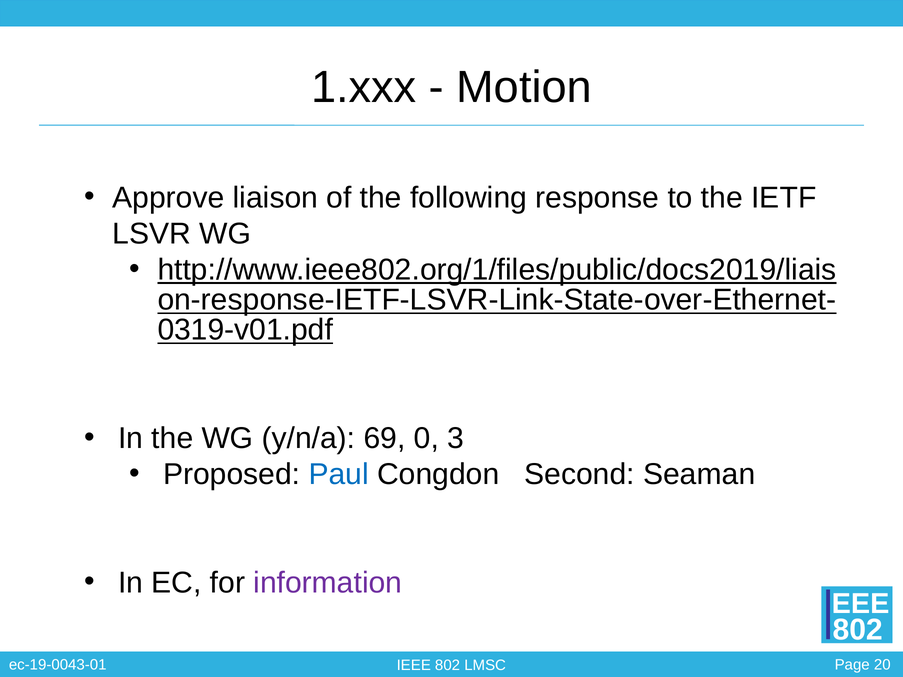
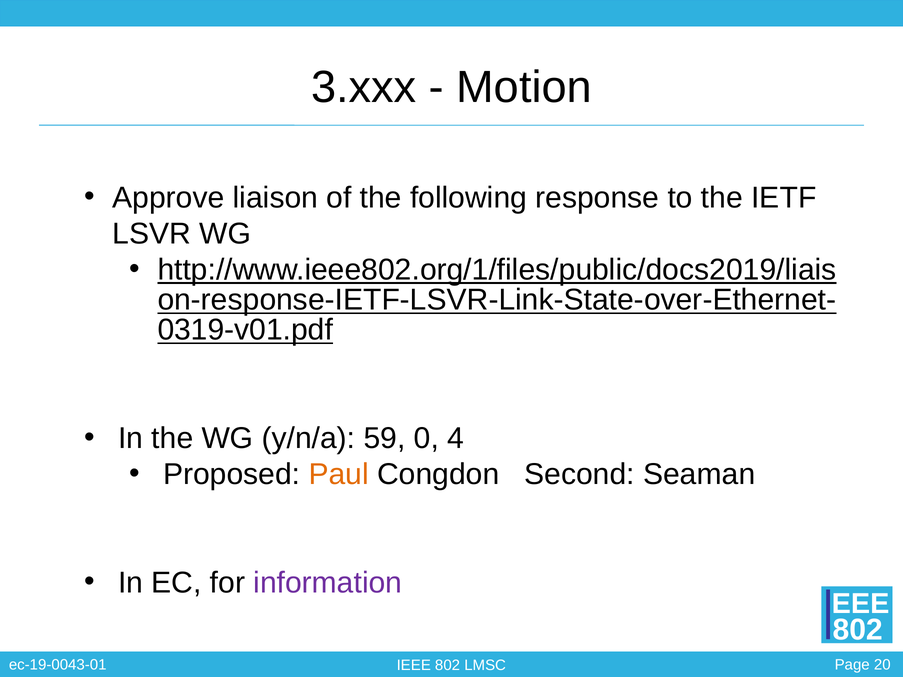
1.xxx: 1.xxx -> 3.xxx (364, 87)
69: 69 -> 59 (385, 438)
3: 3 -> 4 (456, 438)
Paul colour: blue -> orange (339, 475)
